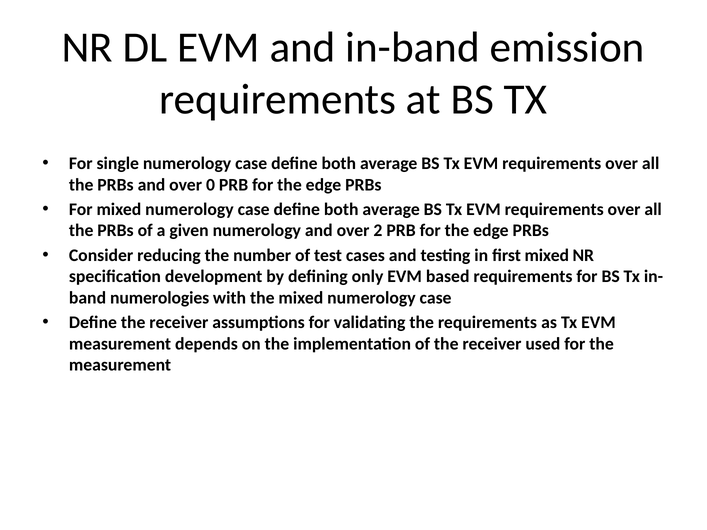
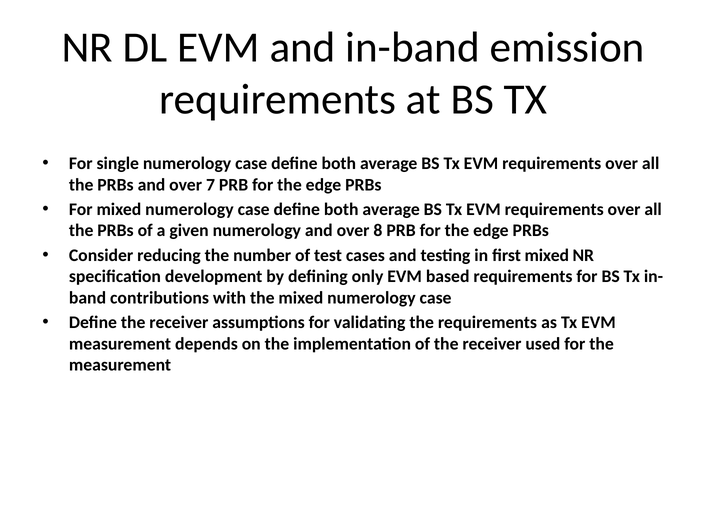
0: 0 -> 7 (211, 185)
2: 2 -> 8 (378, 231)
numerologies: numerologies -> contributions (160, 298)
